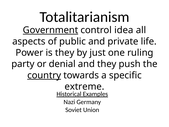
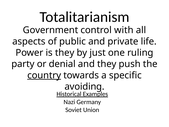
Government underline: present -> none (51, 30)
idea: idea -> with (124, 30)
extreme: extreme -> avoiding (85, 86)
